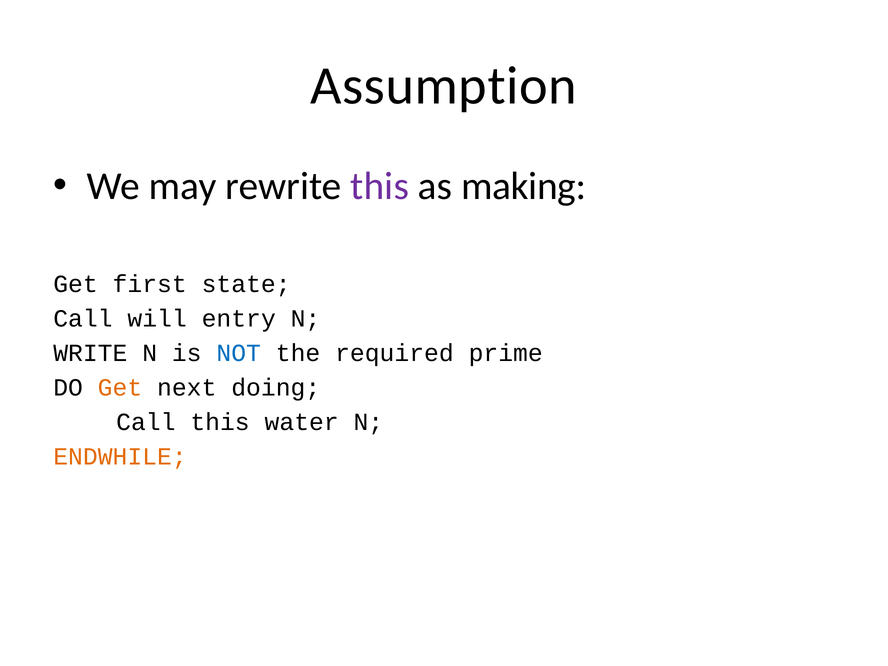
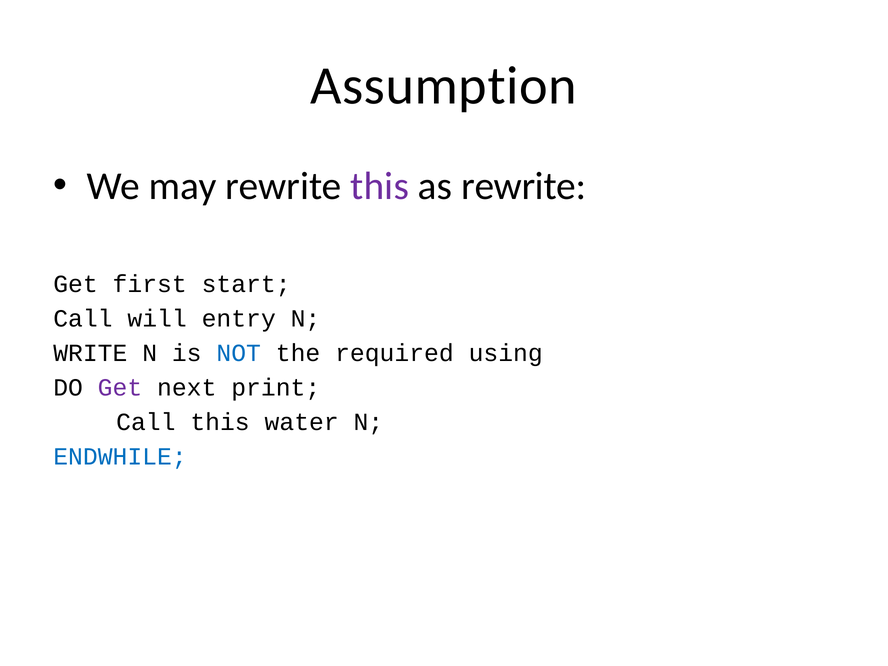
as making: making -> rewrite (524, 186)
state: state -> start (246, 284)
prime: prime -> using (506, 353)
Get colour: orange -> purple (120, 388)
doing: doing -> print (276, 388)
ENDWHILE colour: orange -> blue (120, 457)
